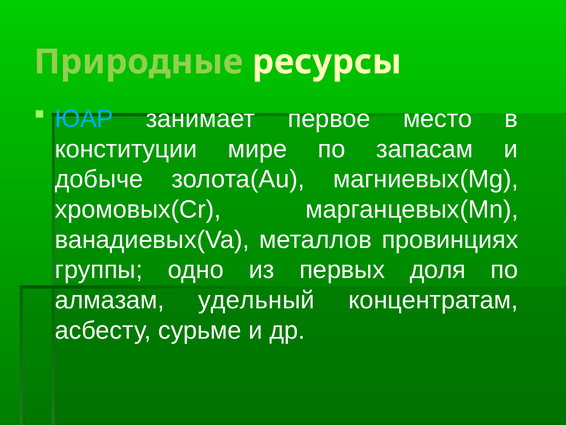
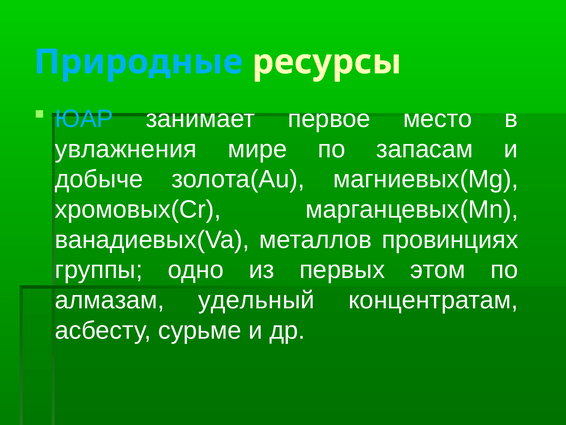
Природные colour: light green -> light blue (138, 62)
конституции: конституции -> увлажнения (126, 149)
доля: доля -> этом (438, 270)
